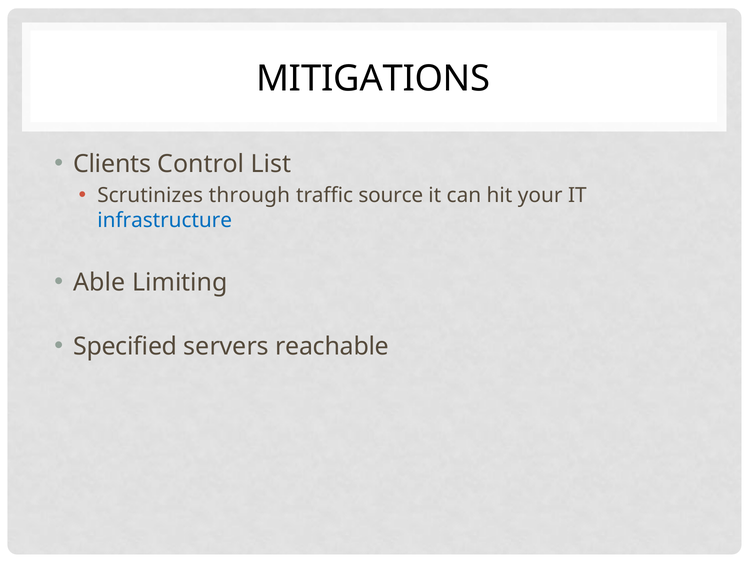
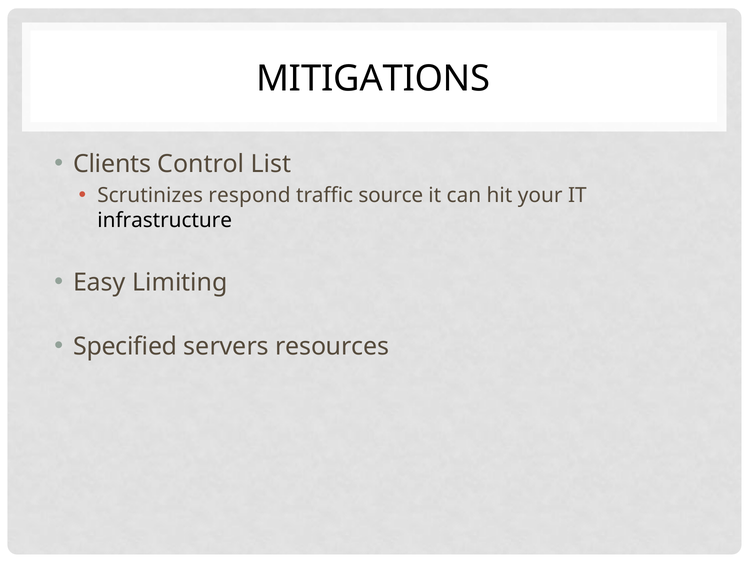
through: through -> respond (249, 195)
infrastructure colour: blue -> black (165, 220)
Able: Able -> Easy (99, 282)
reachable: reachable -> resources (332, 346)
